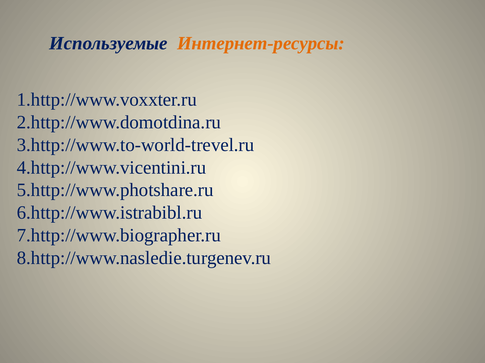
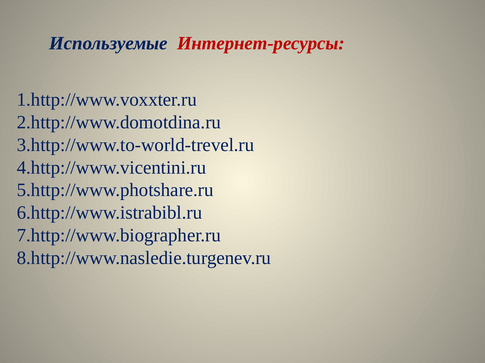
Интернет-ресурсы colour: orange -> red (261, 43)
